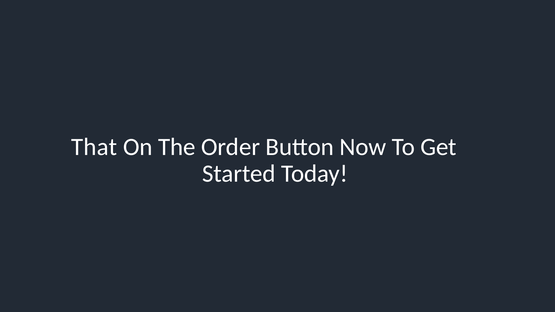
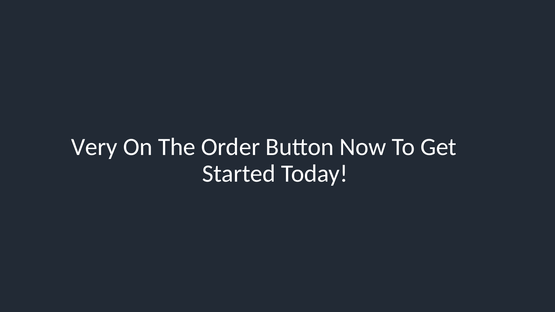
That: That -> Very (94, 147)
